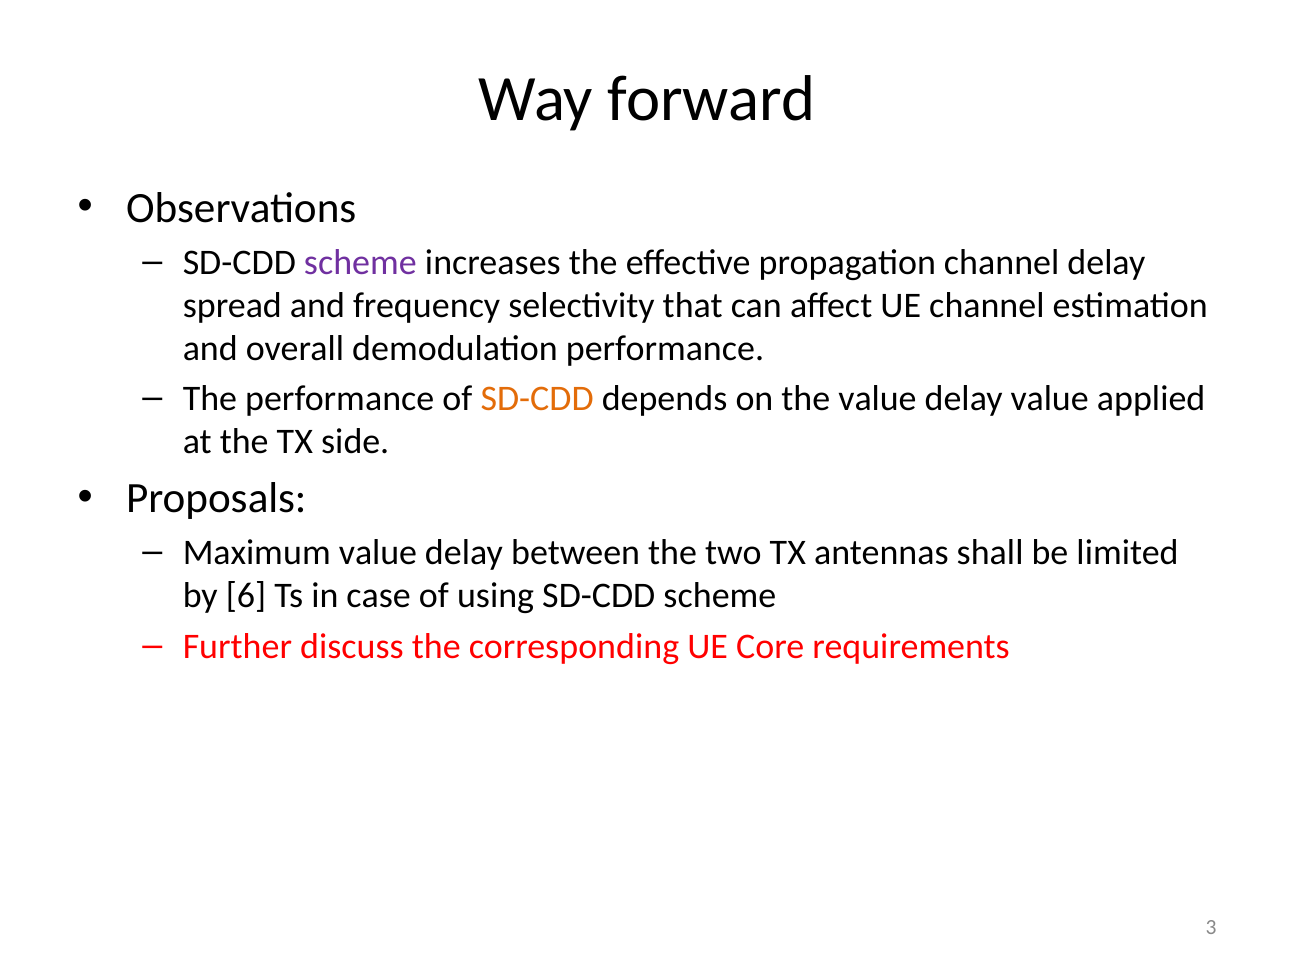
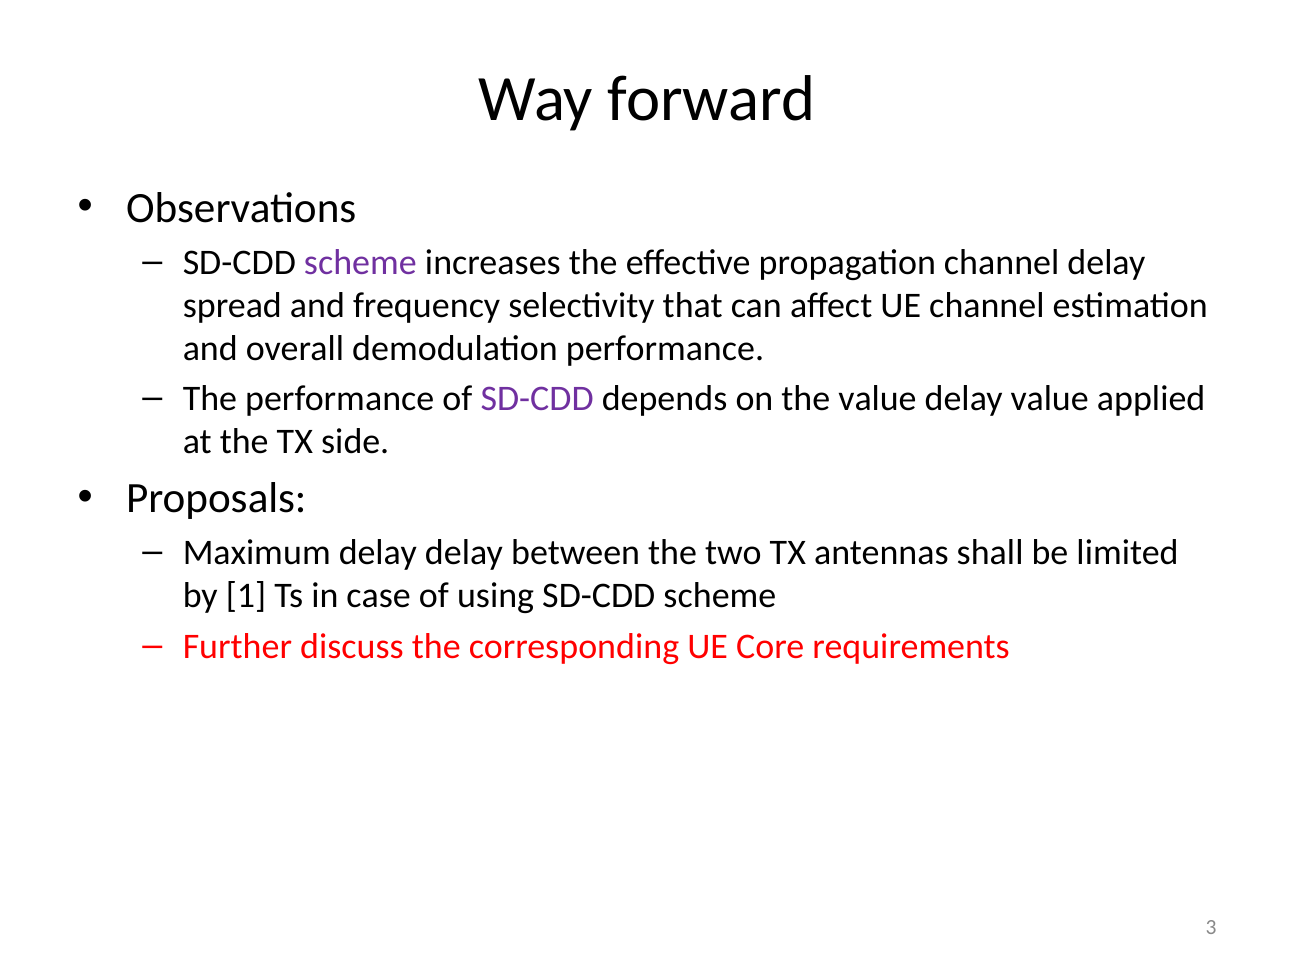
SD-CDD colour: orange -> purple (537, 399)
Maximum value: value -> delay (378, 553)
6: 6 -> 1 (246, 596)
